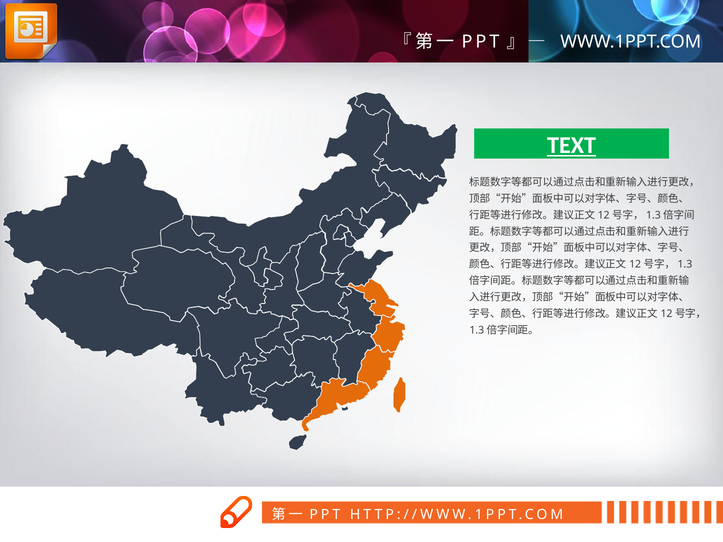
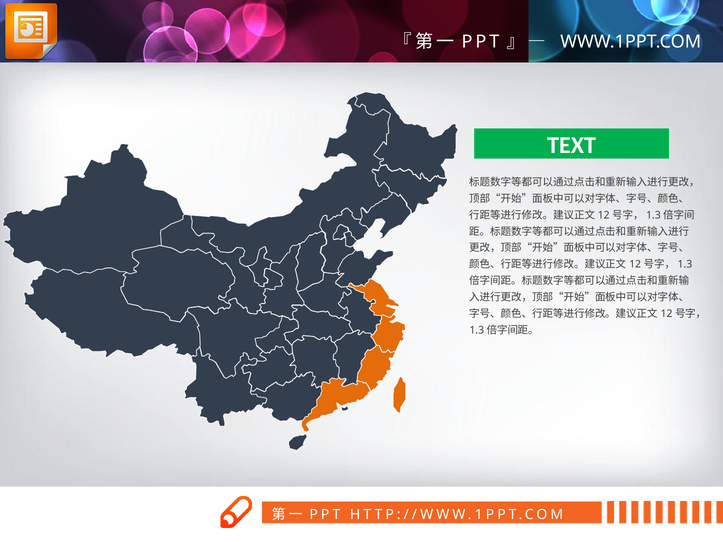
TEXT underline: present -> none (572, 145)
